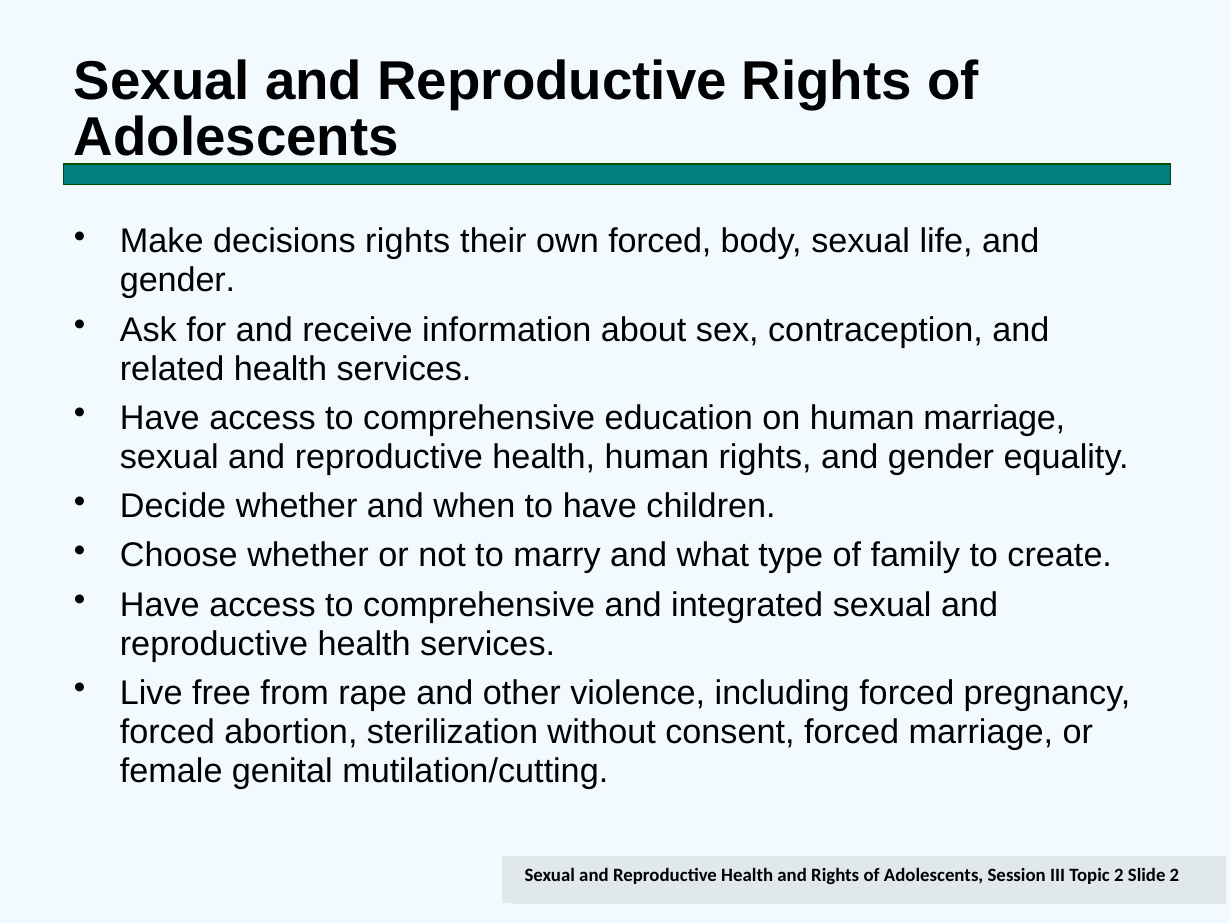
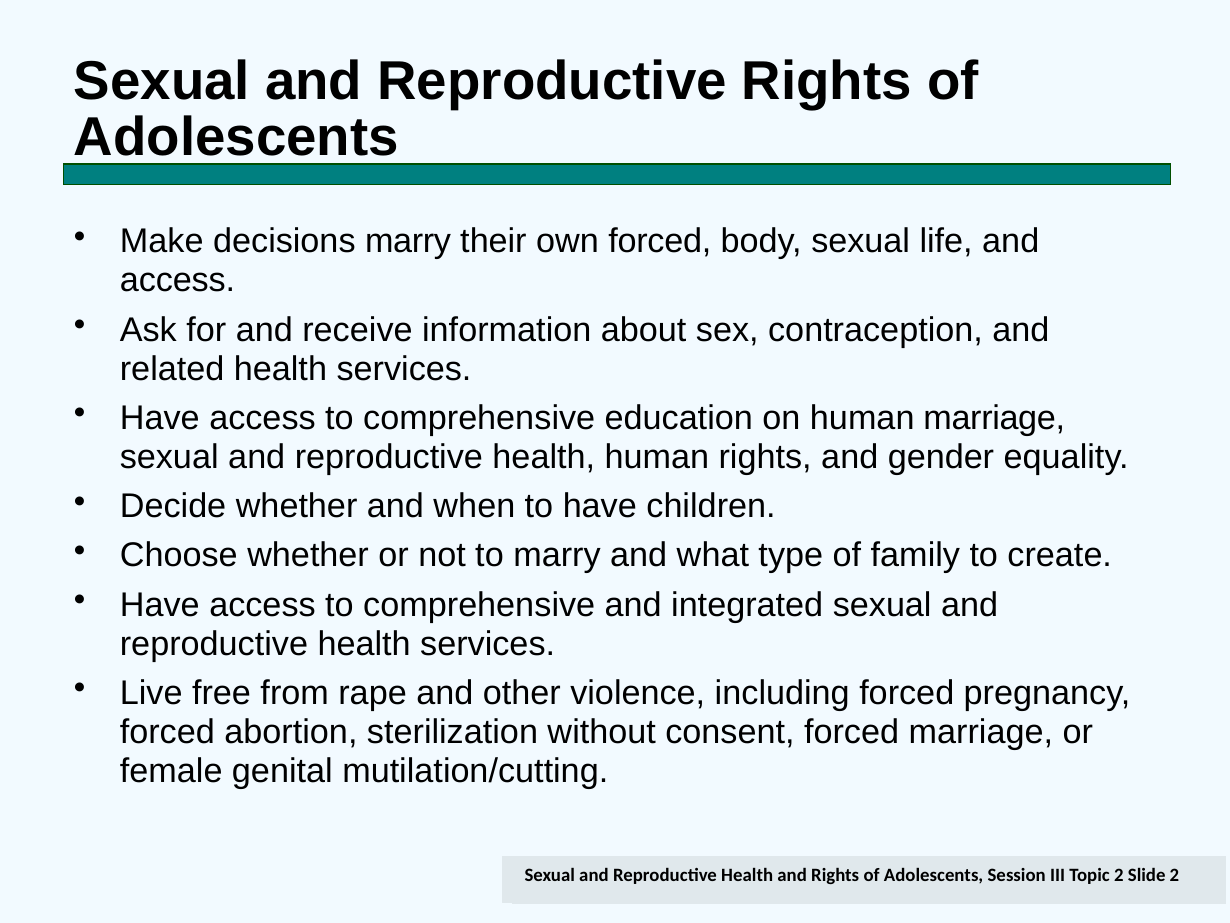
decisions rights: rights -> marry (408, 241)
gender: gender -> access (178, 280)
